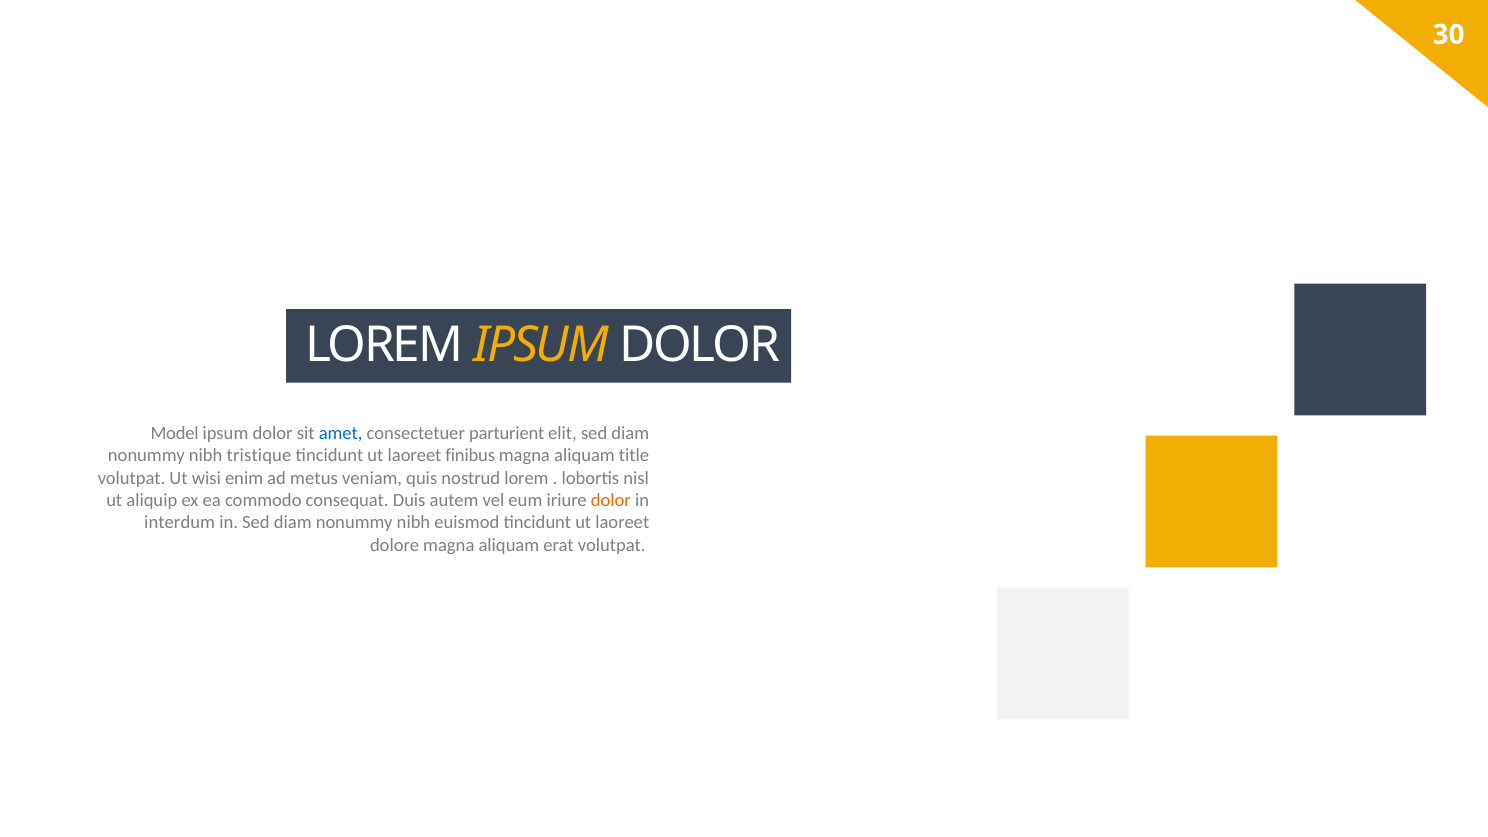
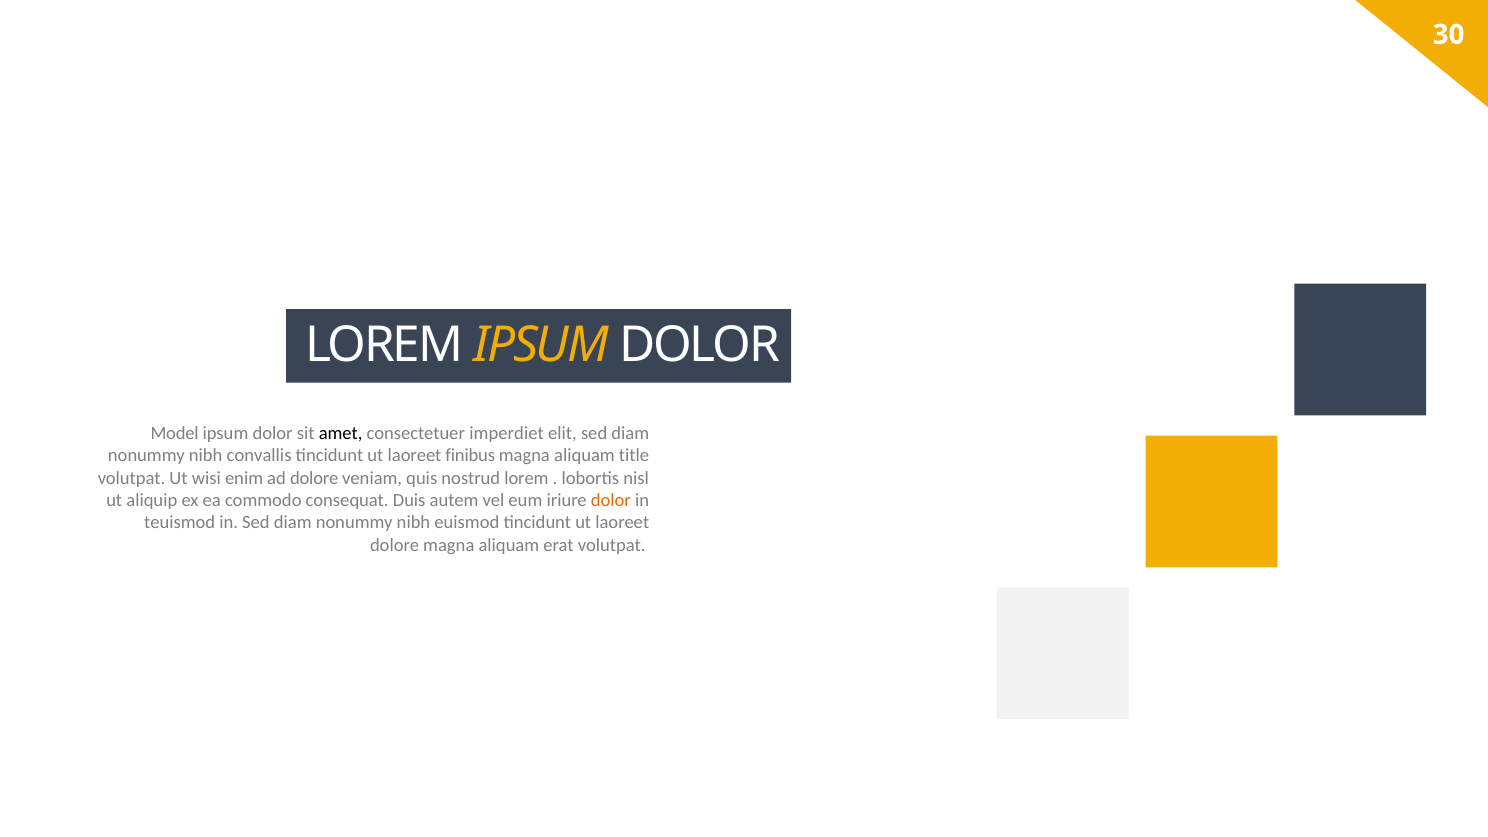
amet colour: blue -> black (341, 433)
parturient: parturient -> imperdiet (507, 433)
tristique: tristique -> convallis (259, 456)
ad metus: metus -> dolore (314, 478)
interdum: interdum -> teuismod (180, 523)
